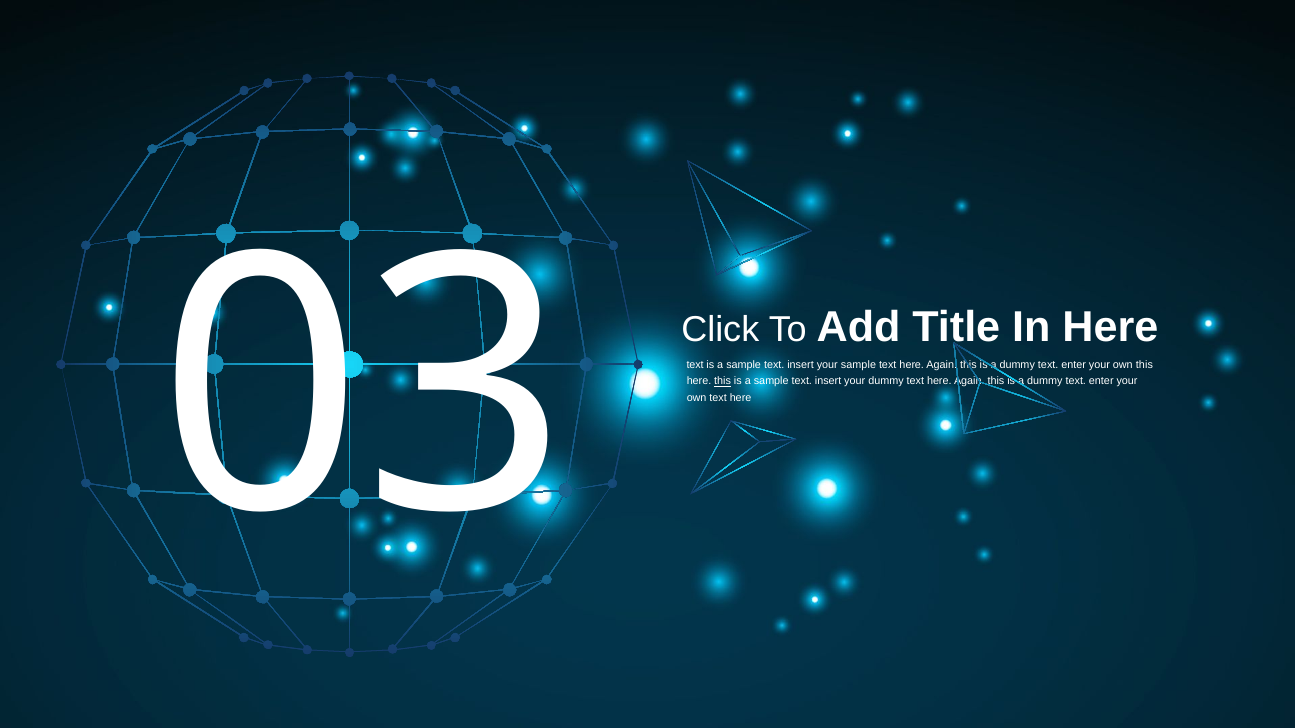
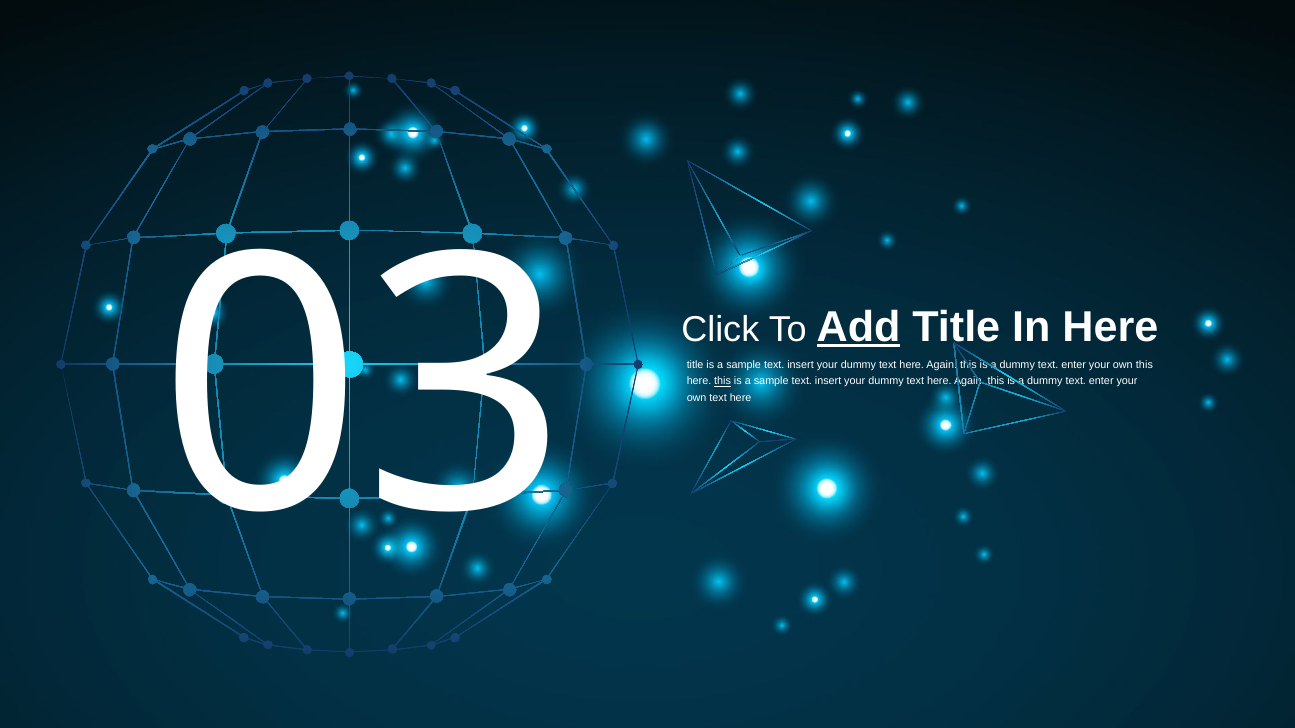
03 text: text -> title (695, 365)
sample: sample -> dummy (858, 365)
Add underline: none -> present (859, 327)
